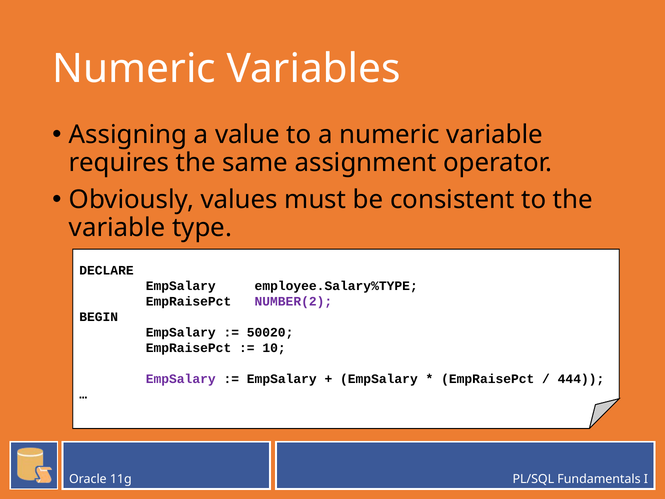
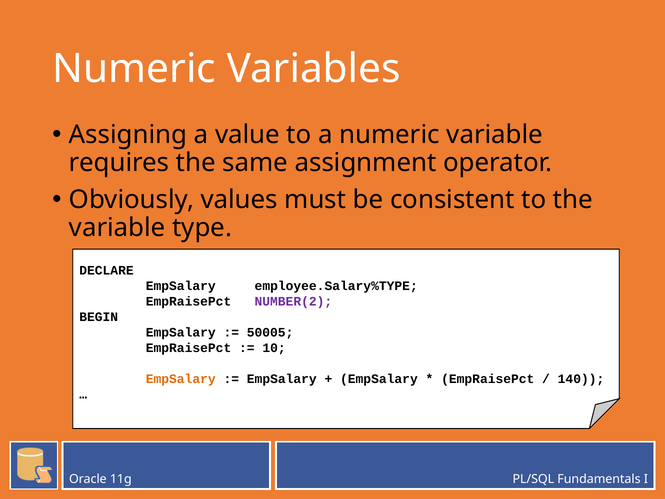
50020: 50020 -> 50005 (270, 332)
EmpSalary colour: purple -> orange (181, 379)
444: 444 -> 140 (581, 379)
